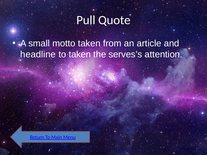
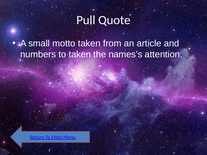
headline: headline -> numbers (38, 54)
serves’s: serves’s -> names’s (125, 54)
